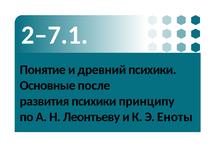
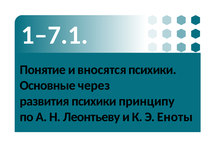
2–7.1: 2–7.1 -> 1–7.1 (55, 35)
древний: древний -> вносятся (102, 70)
после: после -> через (94, 86)
